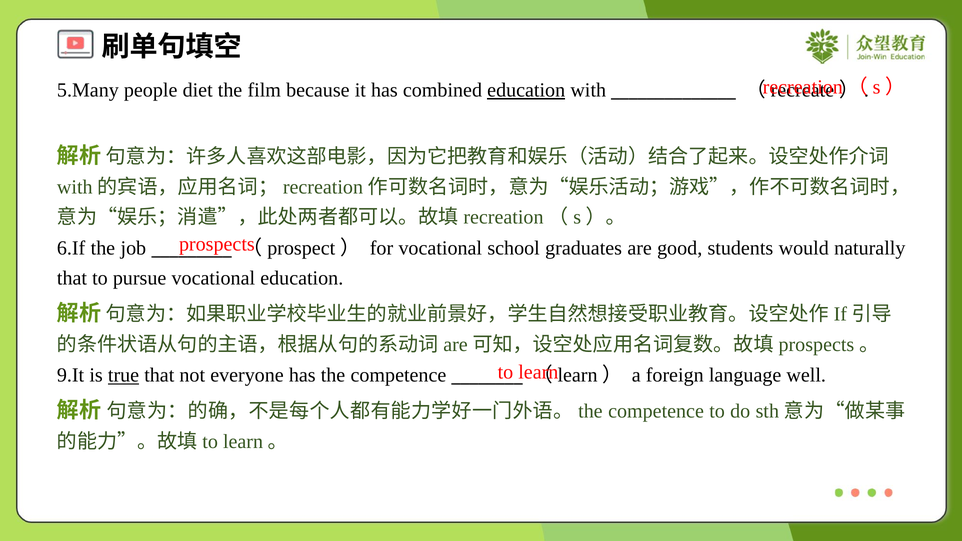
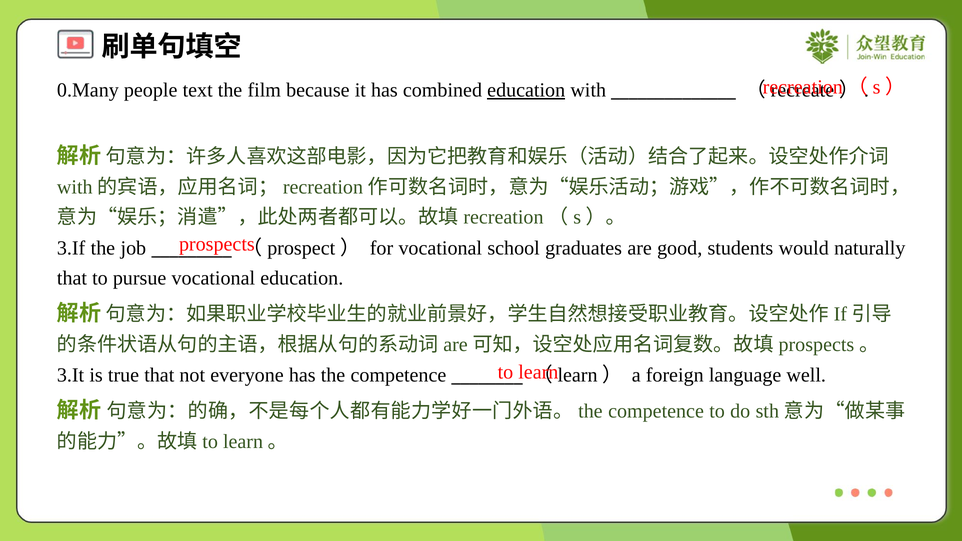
5.Many: 5.Many -> 0.Many (88, 90)
diet: diet -> text (198, 90)
6.If: 6.If -> 3.If (71, 248)
9.It: 9.It -> 3.It (71, 375)
true underline: present -> none (124, 375)
